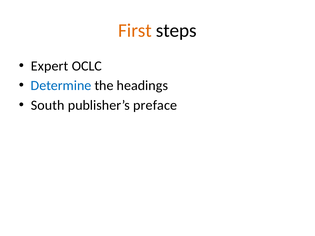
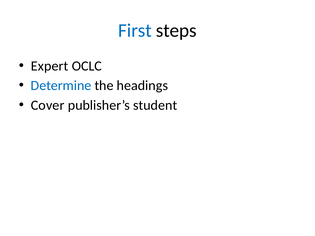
First colour: orange -> blue (135, 30)
South: South -> Cover (48, 105)
preface: preface -> student (155, 105)
